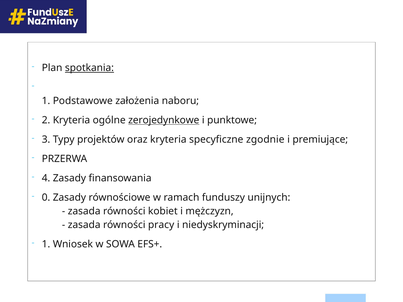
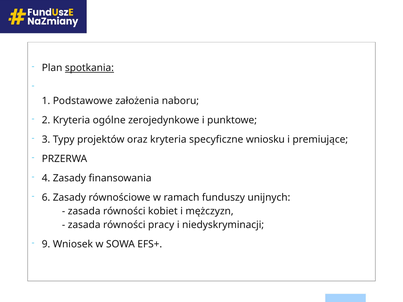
zerojedynkowe underline: present -> none (164, 120)
zgodnie: zgodnie -> wniosku (265, 140)
0: 0 -> 6 (46, 198)
1: 1 -> 9 (46, 244)
